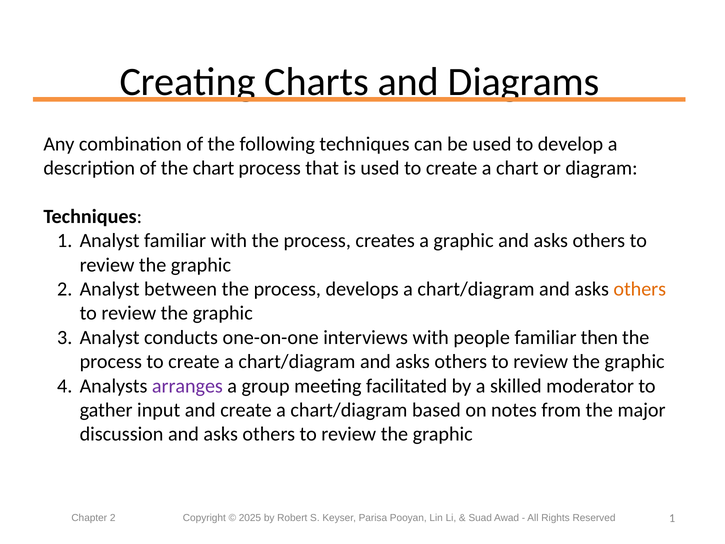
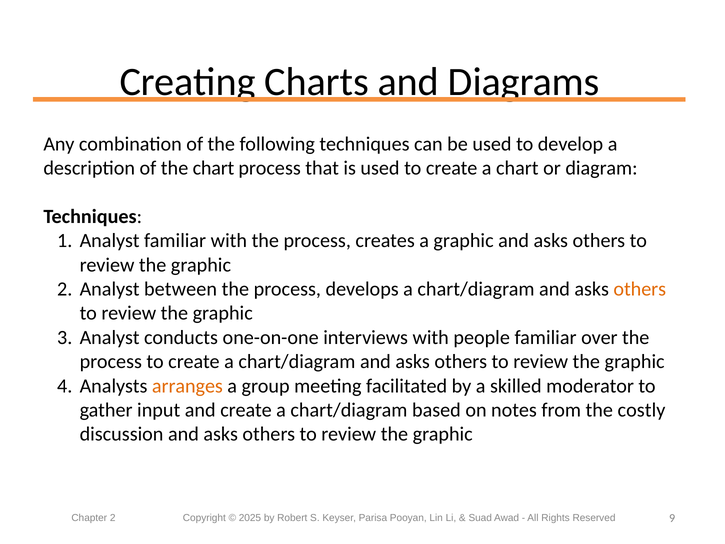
then: then -> over (599, 337)
arranges colour: purple -> orange (187, 386)
major: major -> costly (642, 410)
Reserved 1: 1 -> 9 (672, 518)
